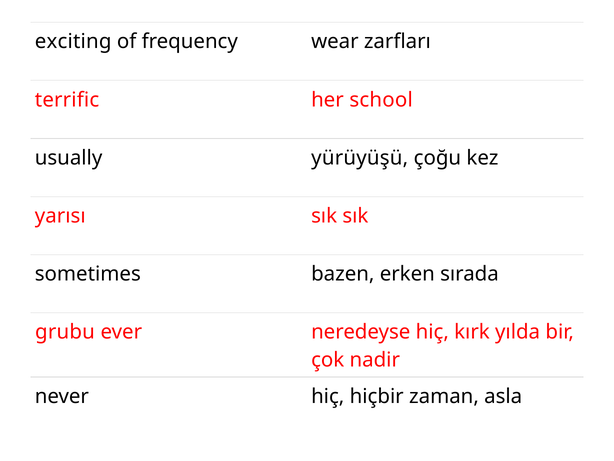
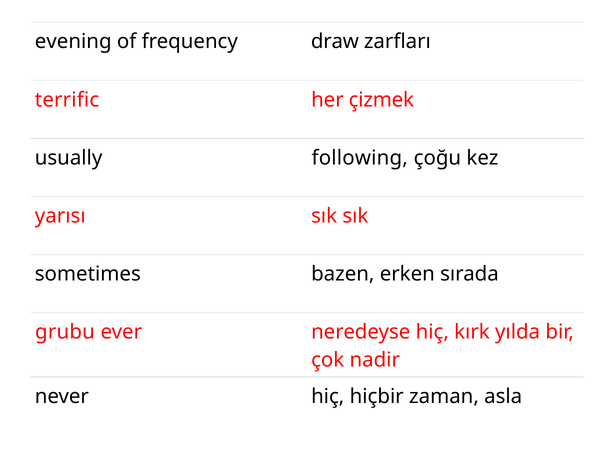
exciting: exciting -> evening (73, 42)
wear: wear -> draw (335, 42)
school: school -> çizmek (381, 100)
yürüyüşü: yürüyüşü -> following (360, 158)
